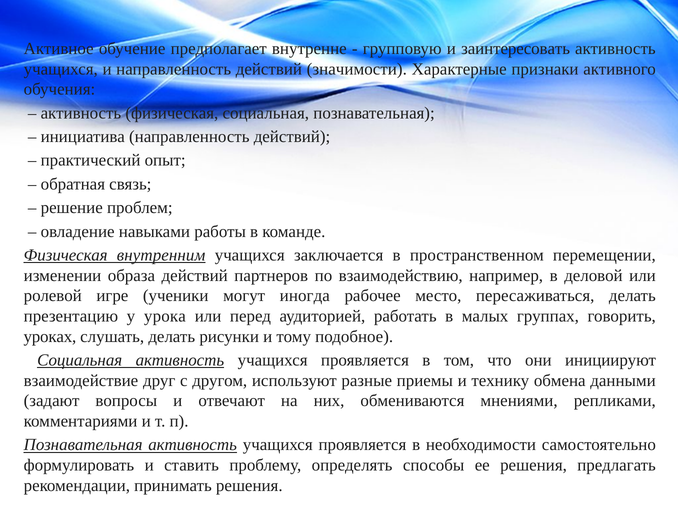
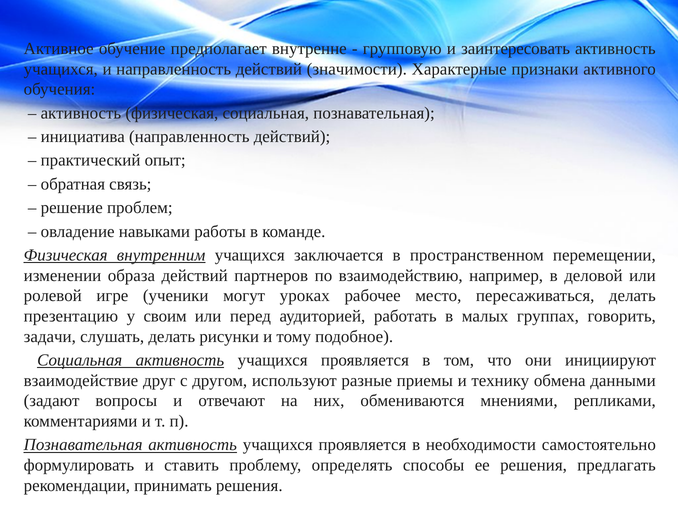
иногда: иногда -> уроках (305, 296)
урока: урока -> своим (165, 316)
уроках: уроках -> задачи (50, 337)
